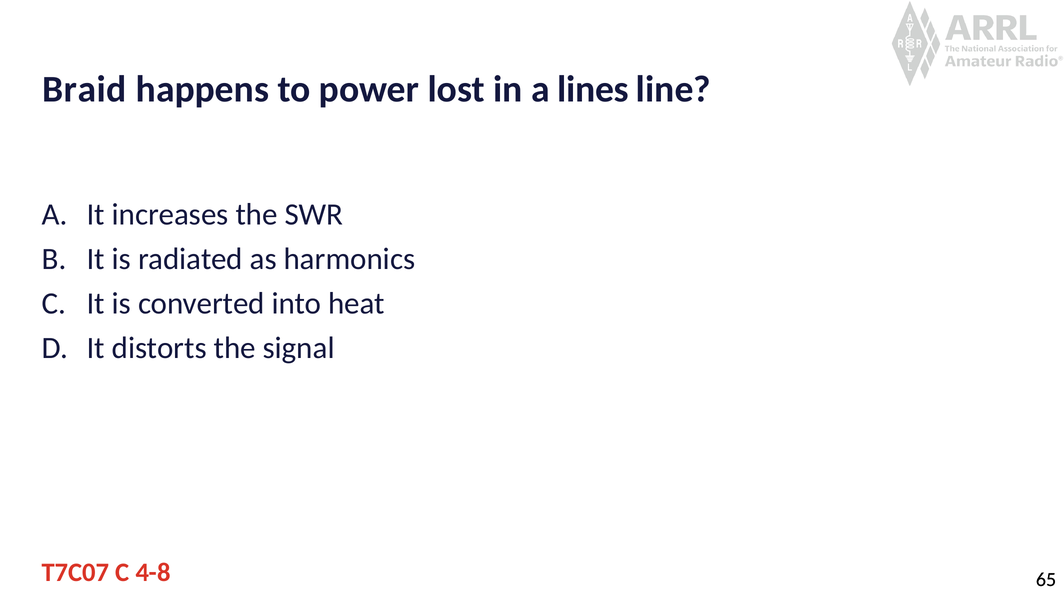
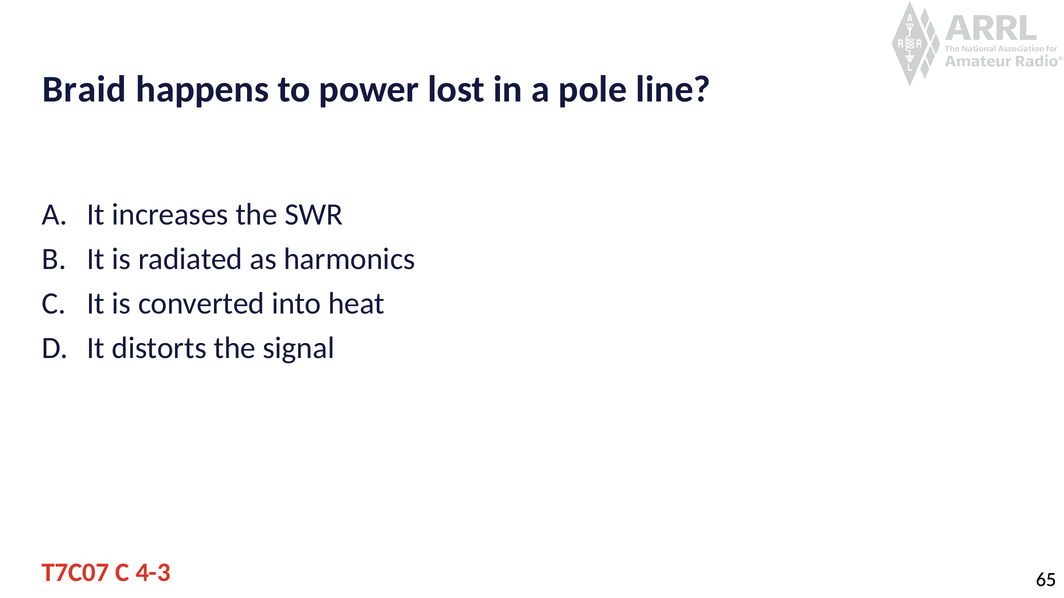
lines: lines -> pole (593, 89)
4-8: 4-8 -> 4-3 (153, 573)
